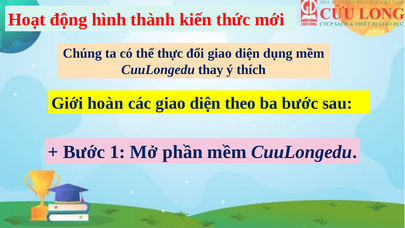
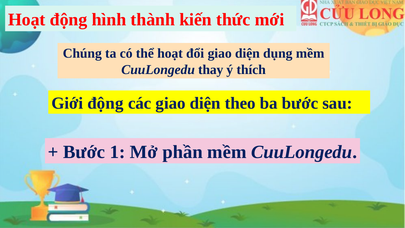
thể thực: thực -> hoạt (170, 53)
Giới hoàn: hoàn -> động (106, 103)
